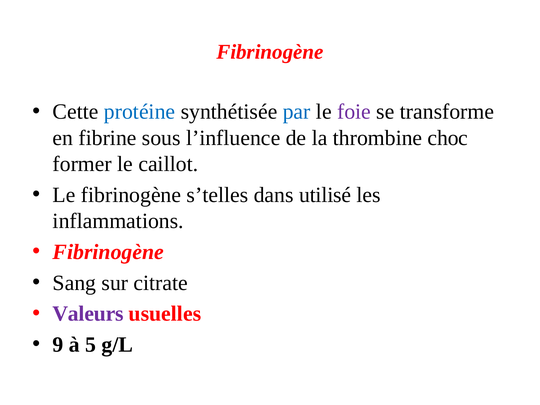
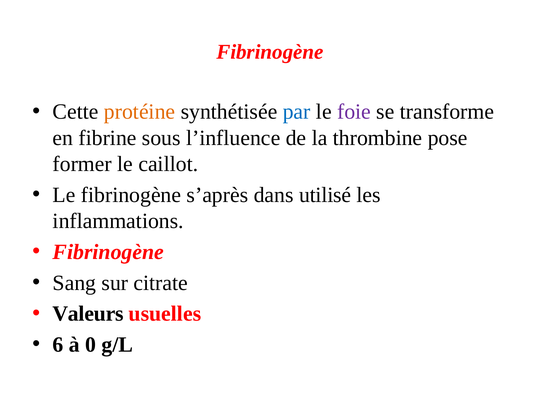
protéine colour: blue -> orange (140, 112)
choc: choc -> pose (448, 138)
s’telles: s’telles -> s’après (217, 195)
Valeurs colour: purple -> black (88, 314)
9: 9 -> 6 (58, 345)
5: 5 -> 0 (91, 345)
